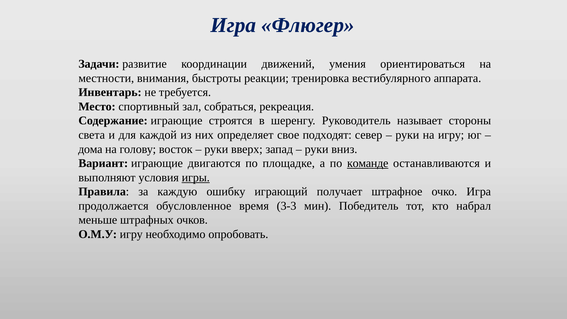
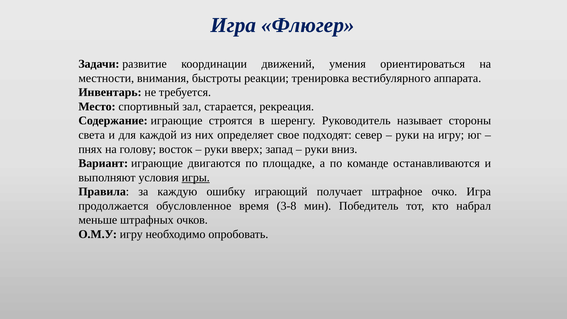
собраться: собраться -> старается (230, 107)
дома: дома -> пнях (90, 149)
команде underline: present -> none (368, 163)
3-3: 3-3 -> 3-8 (287, 206)
